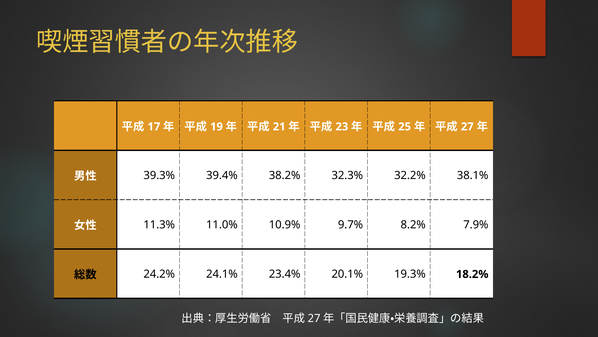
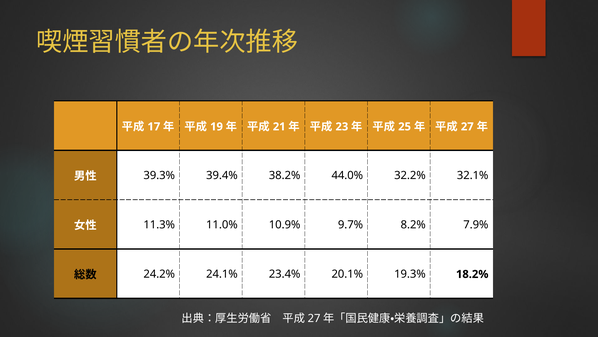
32.3%: 32.3% -> 44.0% (347, 175)
38.1%: 38.1% -> 32.1% (473, 175)
